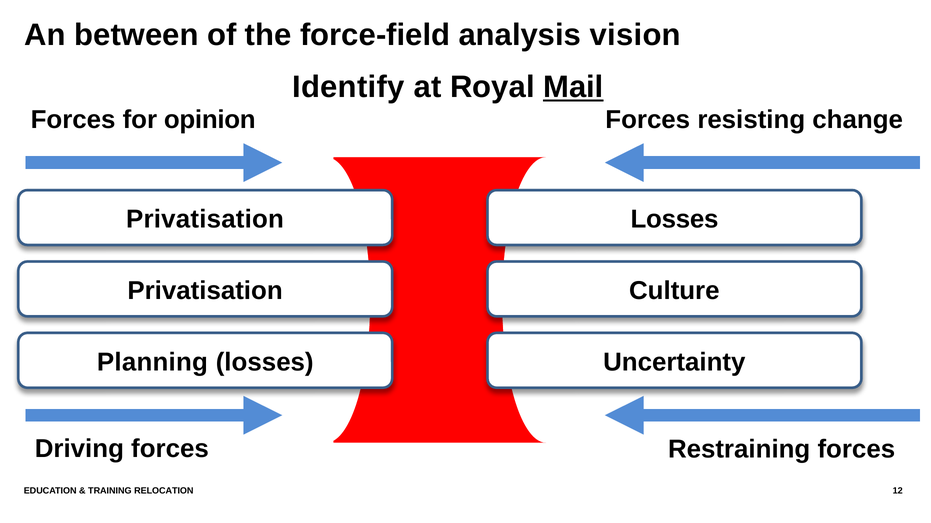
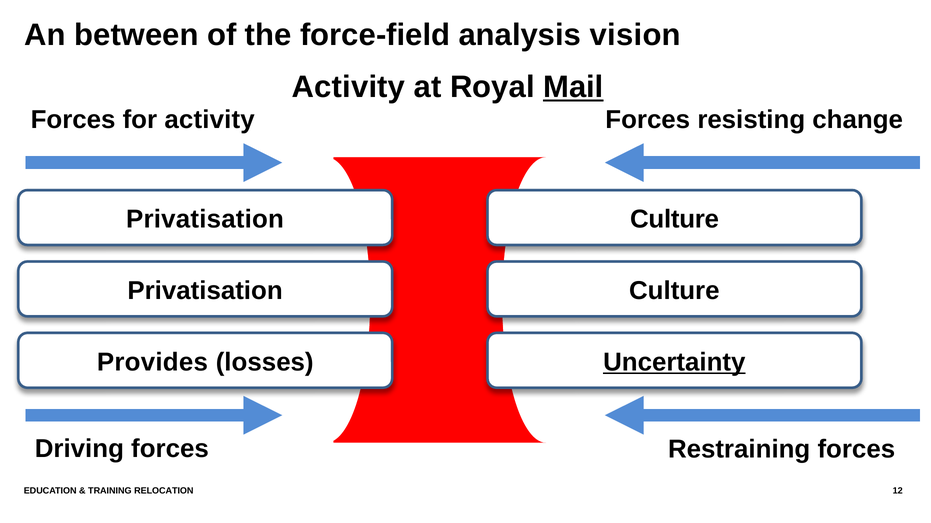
Identify: Identify -> Activity (348, 87)
for opinion: opinion -> activity (210, 120)
Losses: Losses -> Culture (675, 220)
Planning: Planning -> Provides (152, 363)
Uncertainty underline: none -> present (674, 363)
